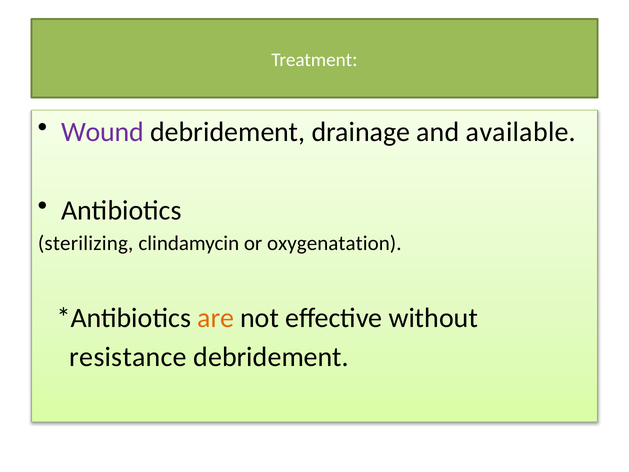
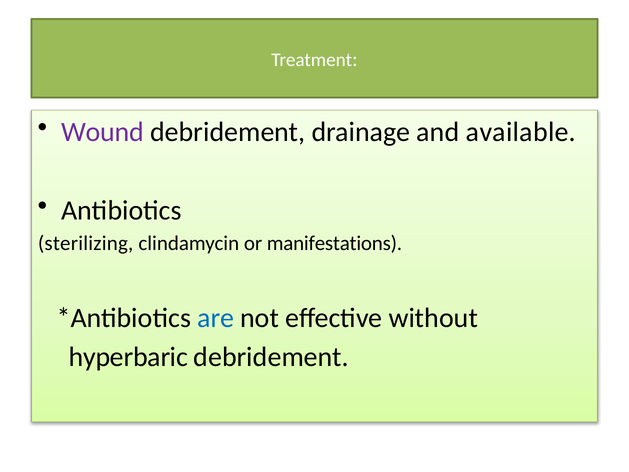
oxygenatation: oxygenatation -> manifestations (334, 243)
are colour: orange -> blue (216, 318)
resistance: resistance -> hyperbaric (128, 357)
